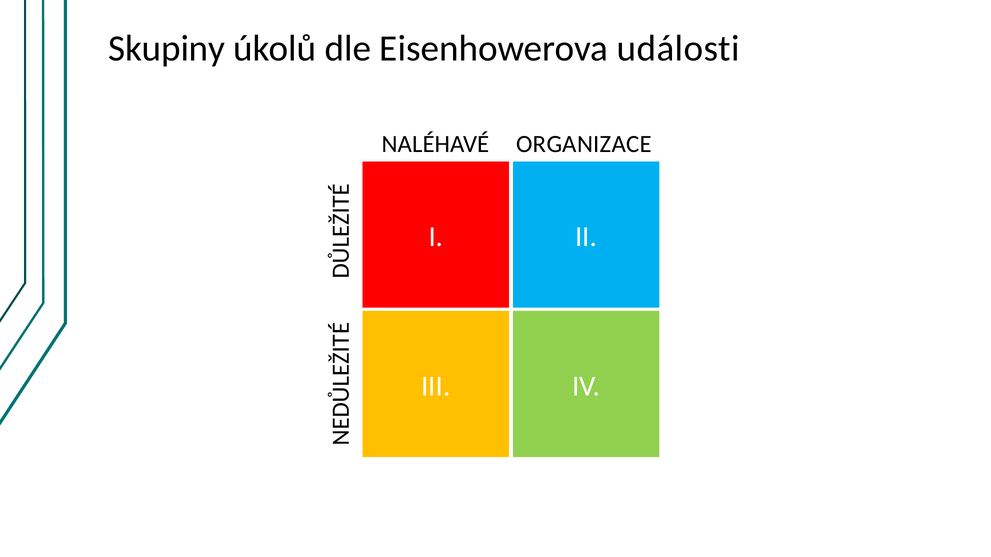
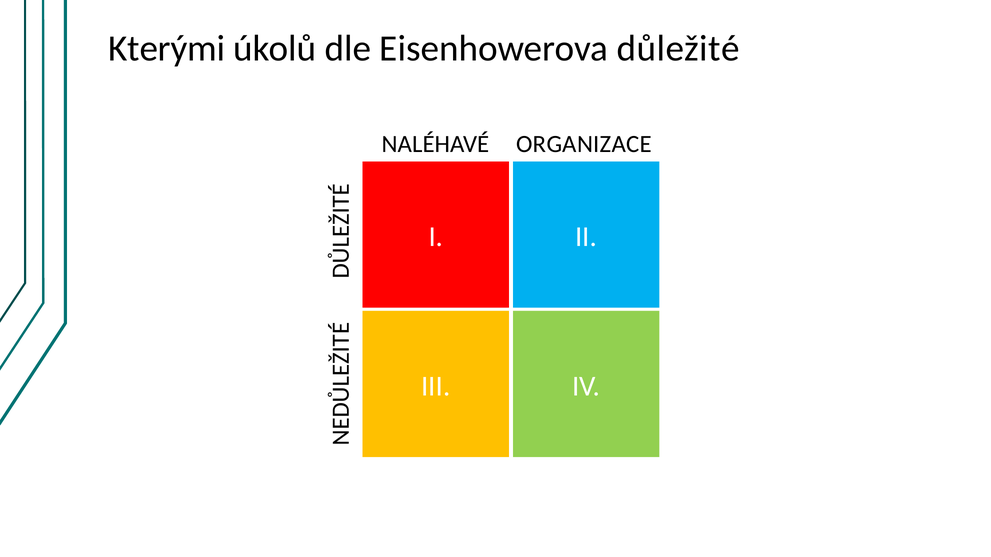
Skupiny: Skupiny -> Kterými (167, 49)
události: události -> důležité (678, 49)
